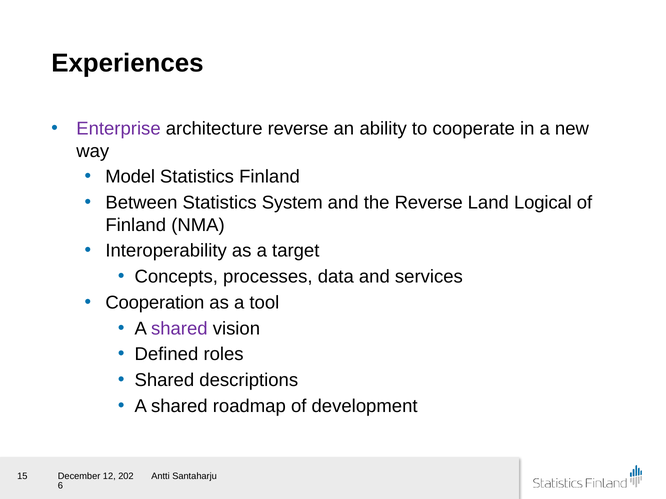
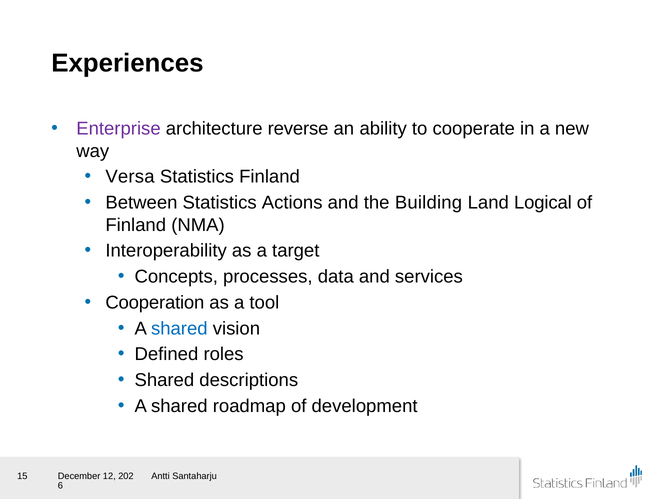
Model: Model -> Versa (130, 177)
System: System -> Actions (292, 203)
the Reverse: Reverse -> Building (429, 203)
shared colour: purple -> blue (179, 329)
